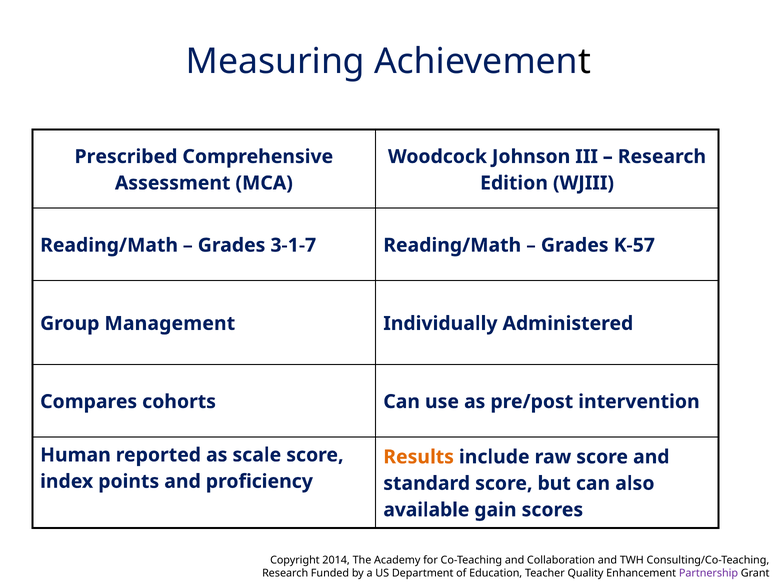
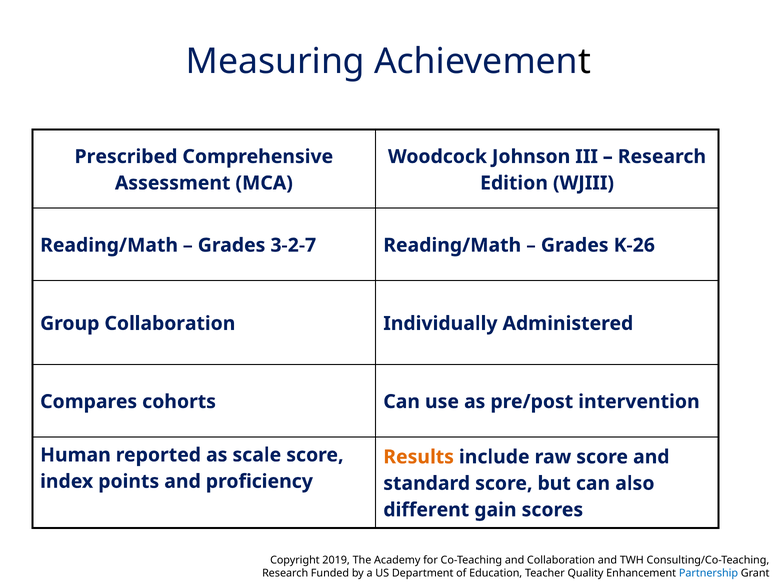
3-1-7: 3-1-7 -> 3-2-7 (293, 245)
K-57: K-57 -> K-26 (634, 245)
Group Management: Management -> Collaboration (170, 323)
available: available -> different (426, 510)
2014: 2014 -> 2019 (336, 560)
Partnership colour: purple -> blue (709, 573)
